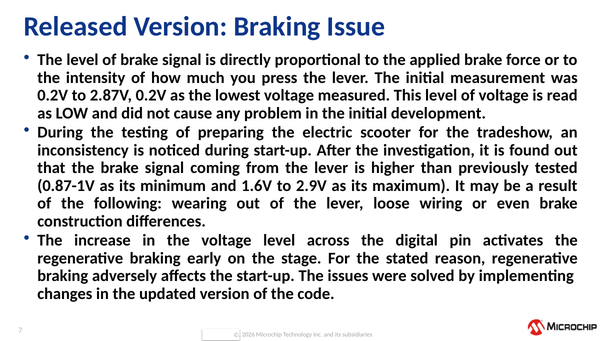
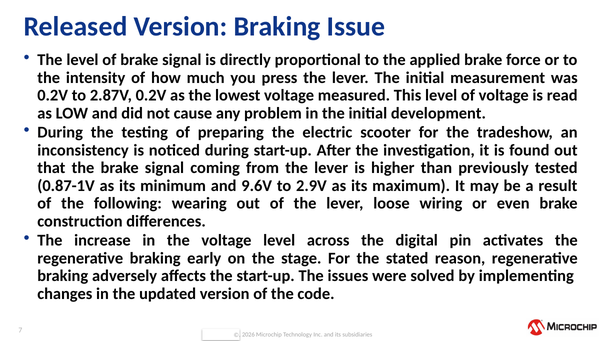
1.6V: 1.6V -> 9.6V (257, 186)
